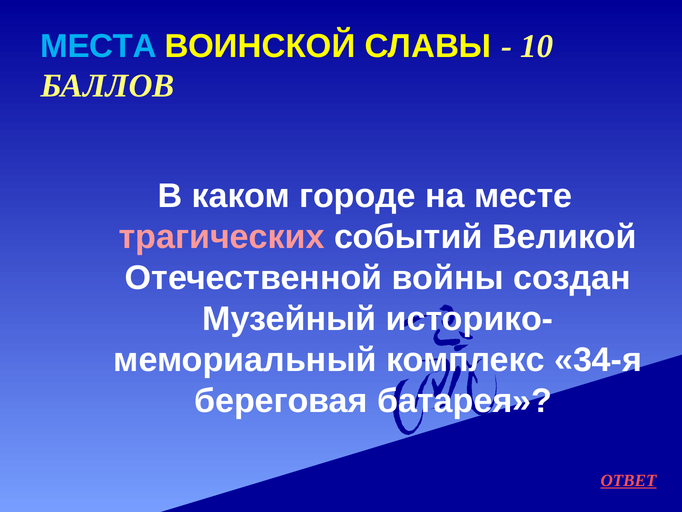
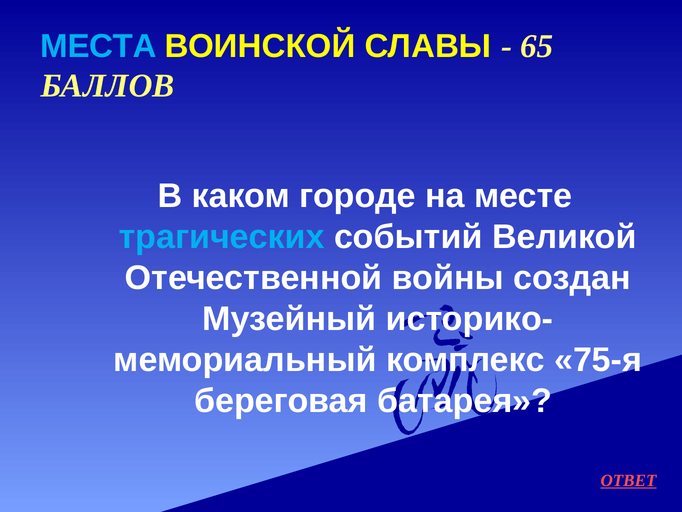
10: 10 -> 65 (537, 46)
трагических colour: pink -> light blue (222, 237)
34-я: 34-я -> 75-я (598, 360)
